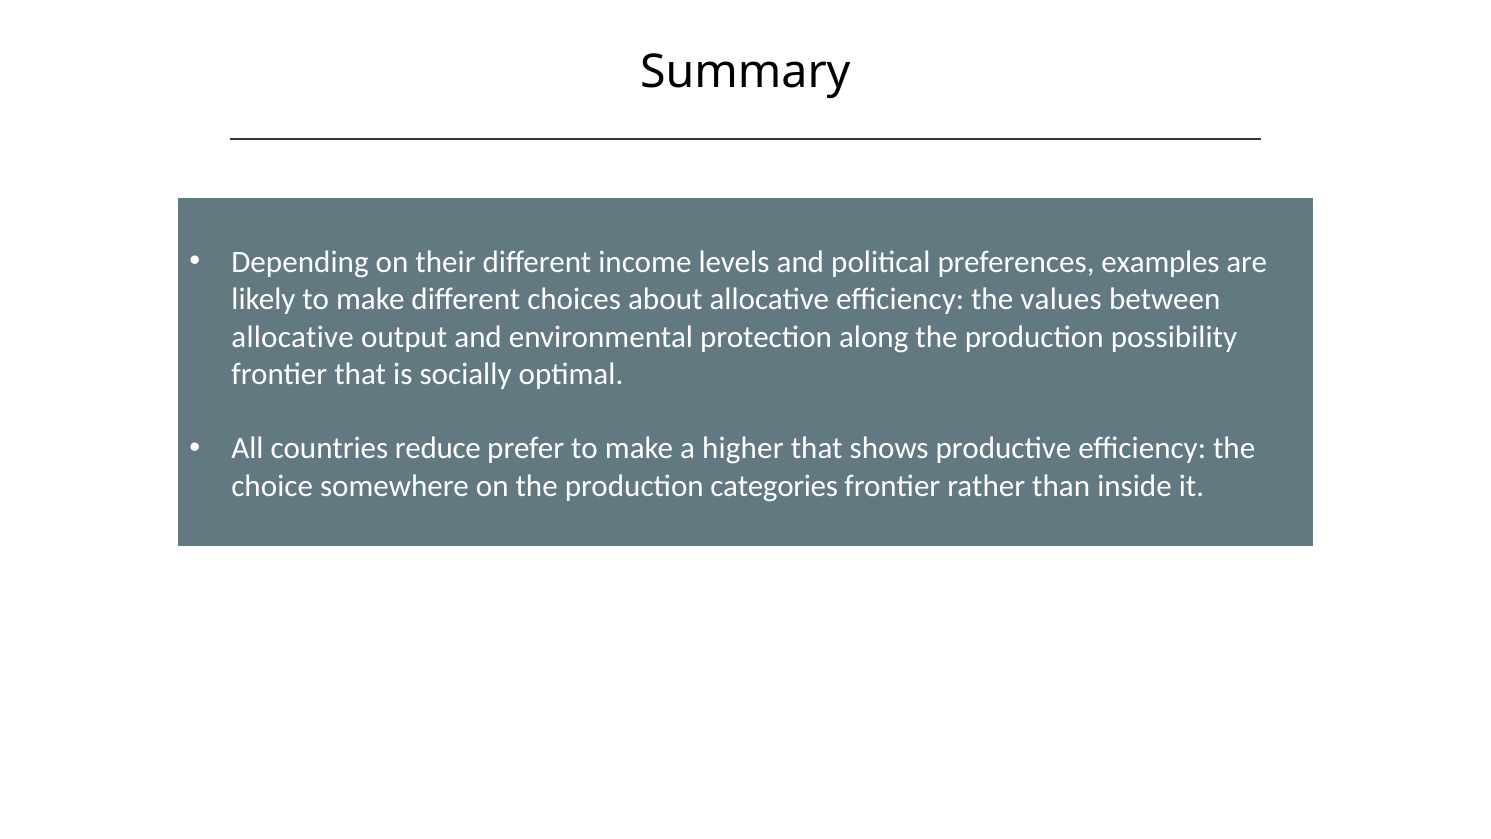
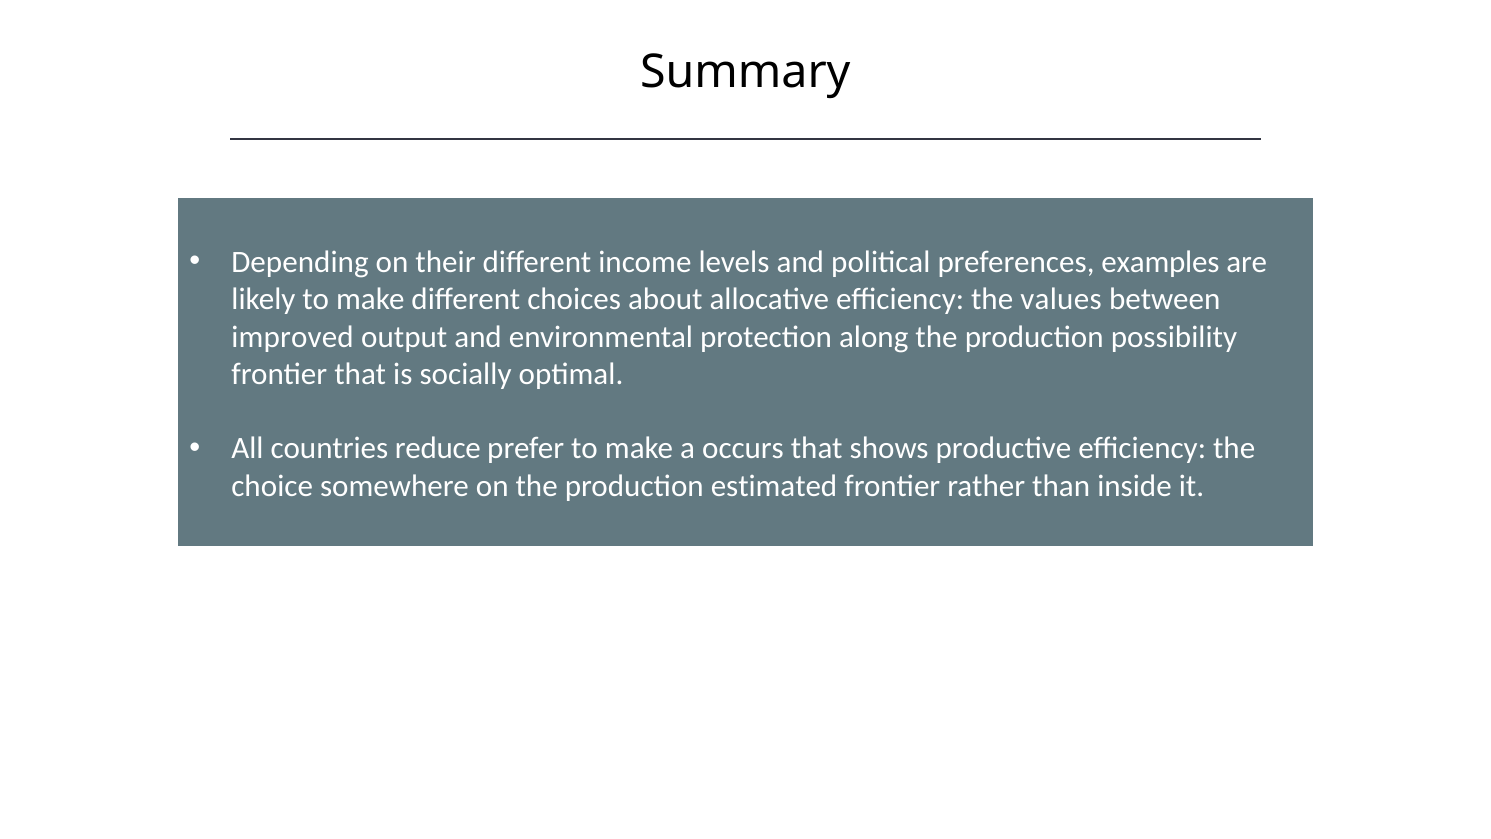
allocative: allocative -> improved (293, 337)
higher: higher -> occurs (743, 449)
categories: categories -> estimated (774, 486)
